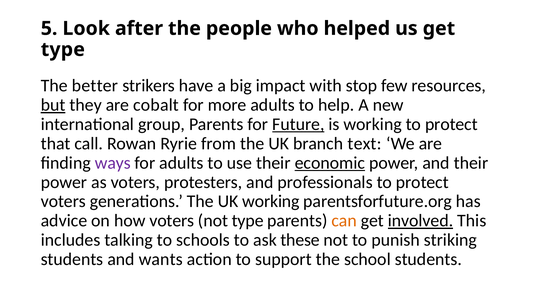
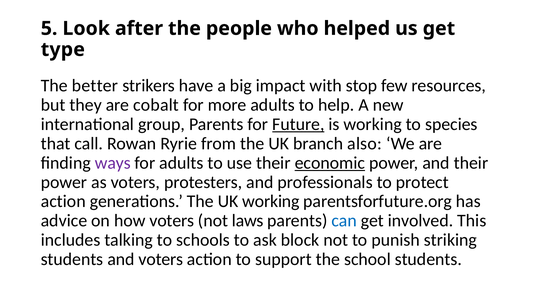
but underline: present -> none (53, 105)
working to protect: protect -> species (451, 124)
text: text -> also (365, 144)
voters: voters -> action (63, 201)
not type: type -> laws (248, 221)
can colour: orange -> blue (344, 221)
involved underline: present -> none (421, 221)
these: these -> block (300, 240)
and wants: wants -> voters (161, 259)
